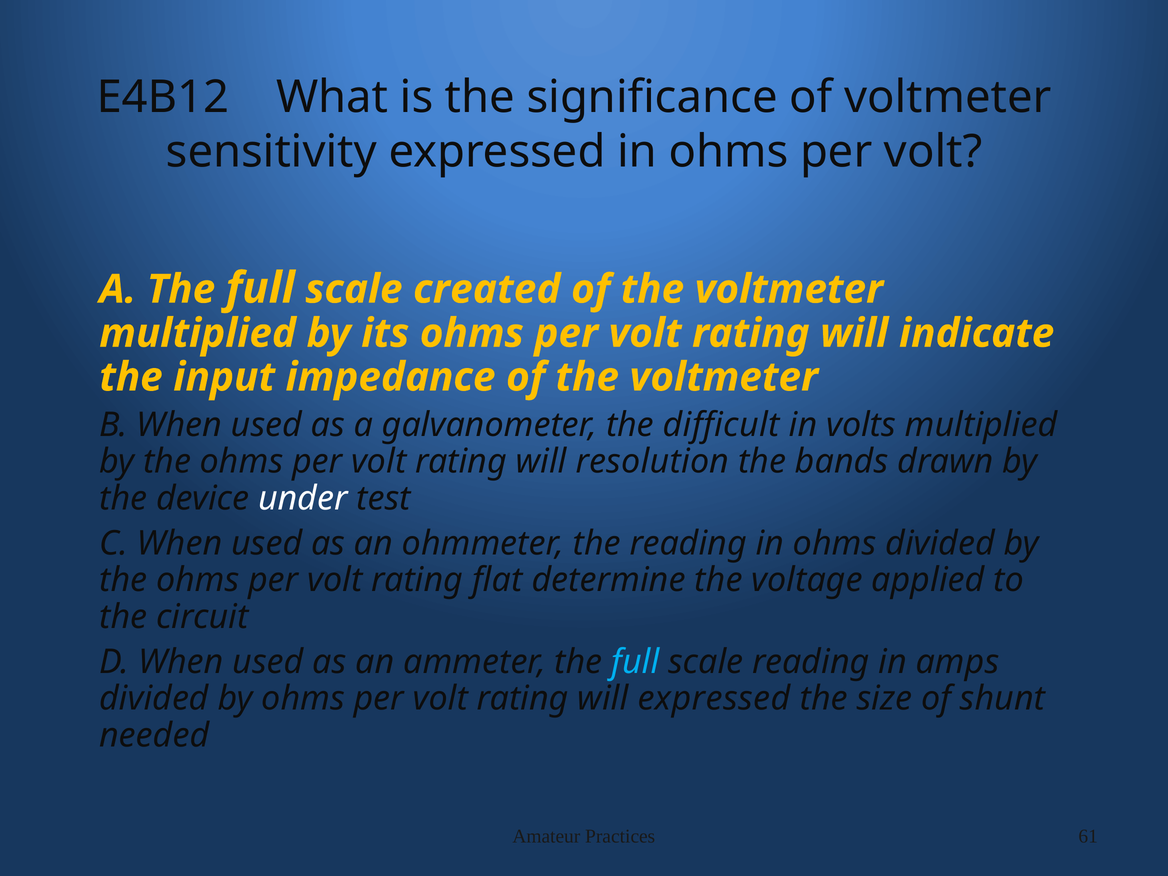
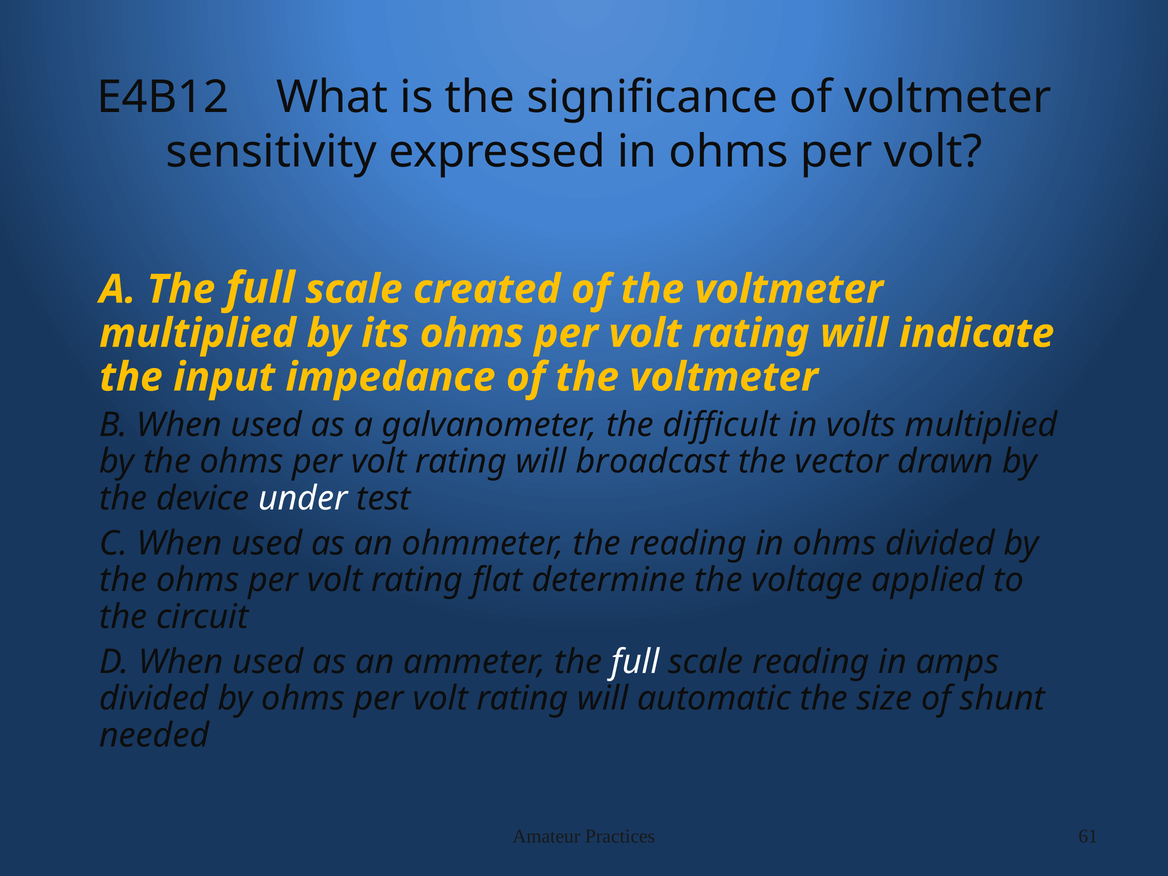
resolution: resolution -> broadcast (652, 462)
bands: bands -> vector (842, 462)
full colour: light blue -> white (635, 662)
will expressed: expressed -> automatic (714, 699)
